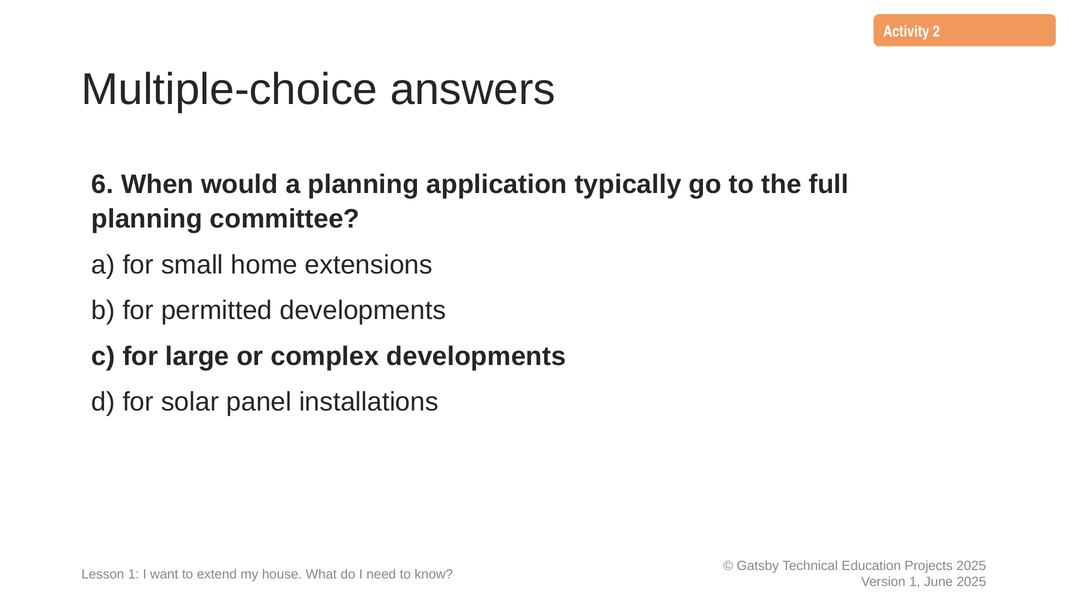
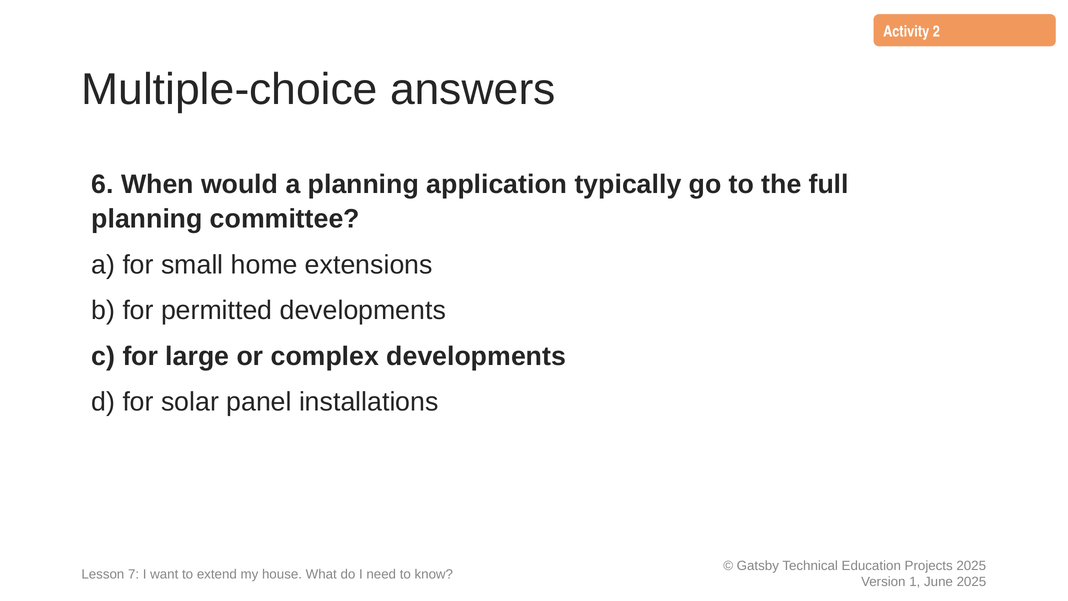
Lesson 1: 1 -> 7 (134, 574)
